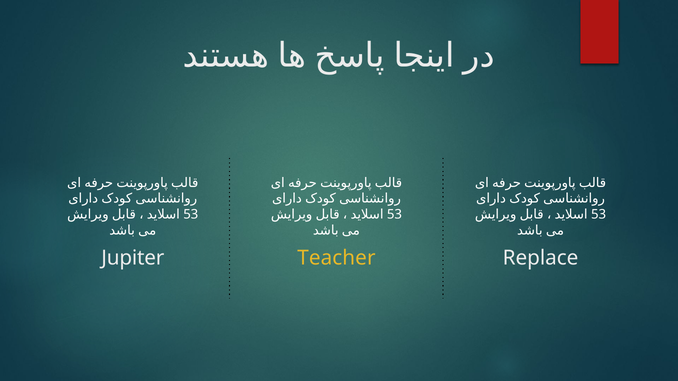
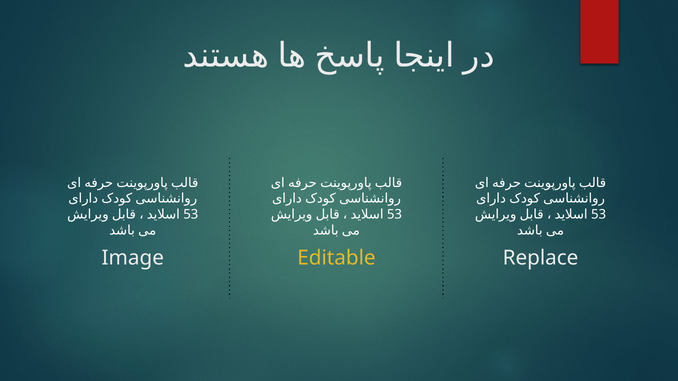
Jupiter: Jupiter -> Image (133, 258)
Teacher: Teacher -> Editable (336, 258)
